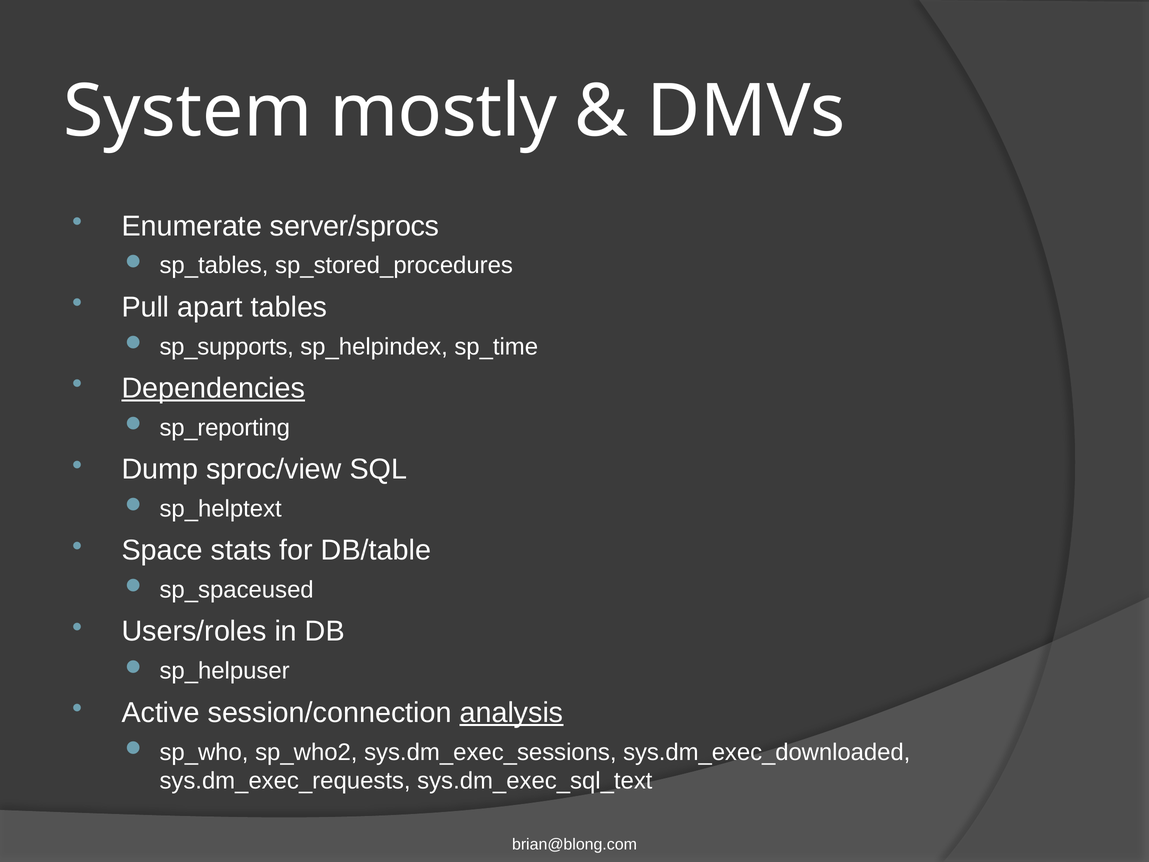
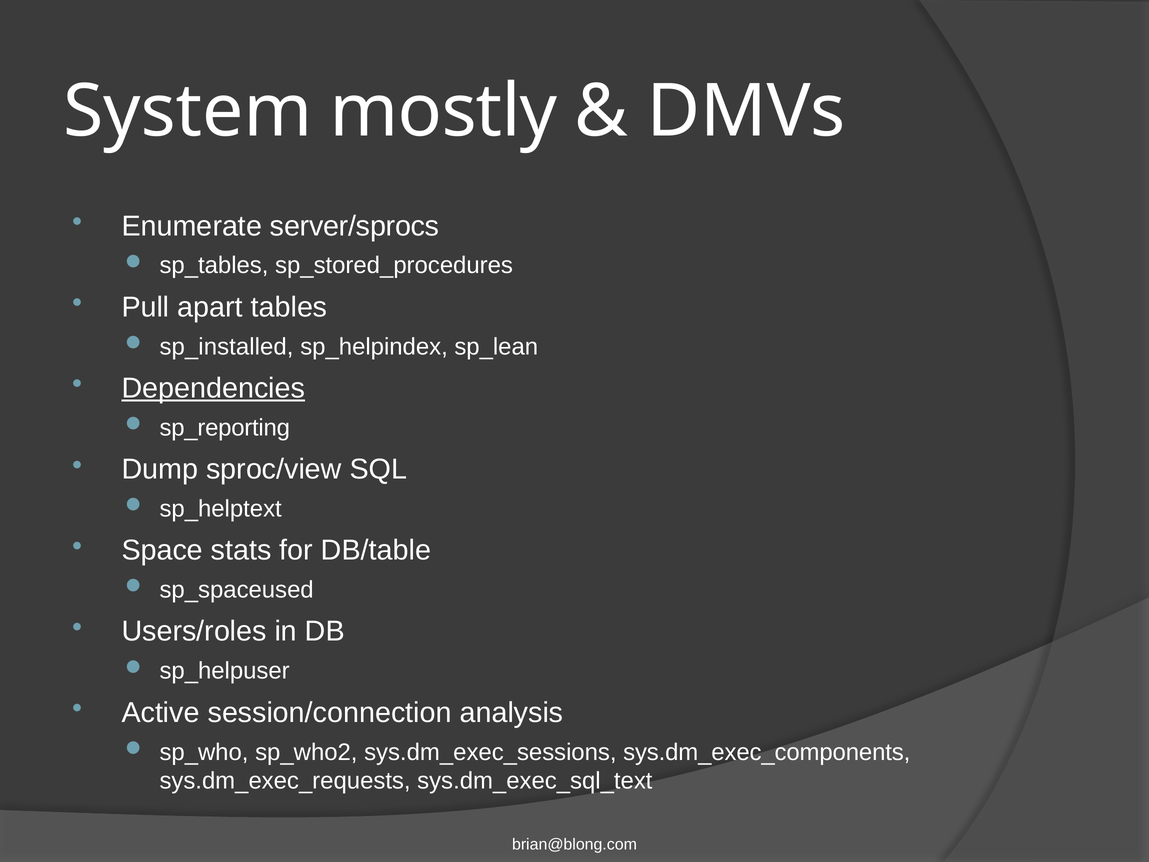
sp_supports: sp_supports -> sp_installed (227, 347)
sp_time: sp_time -> sp_lean (496, 347)
analysis underline: present -> none (511, 712)
sys.dm_exec_downloaded: sys.dm_exec_downloaded -> sys.dm_exec_components (767, 752)
